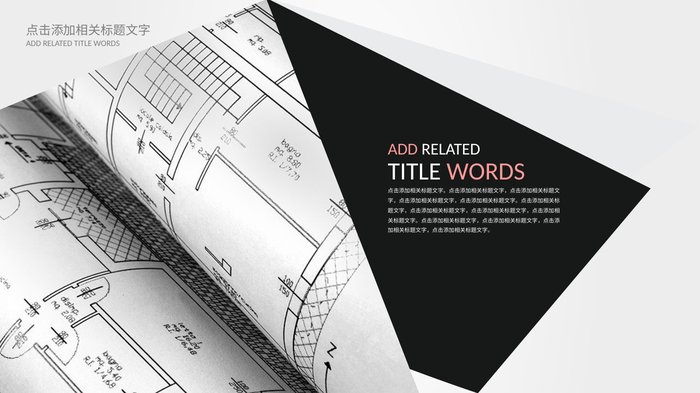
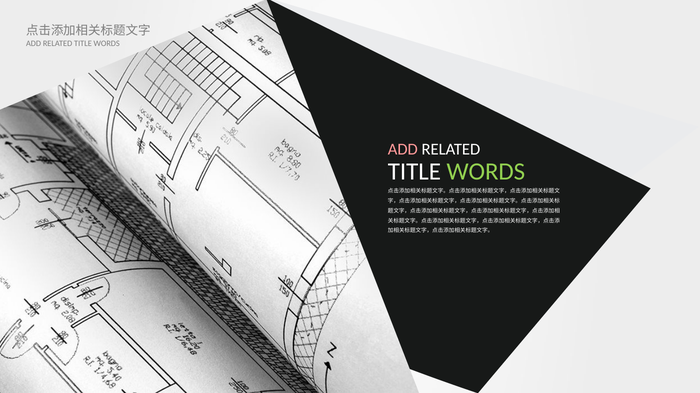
WORDS colour: pink -> light green (486, 172)
